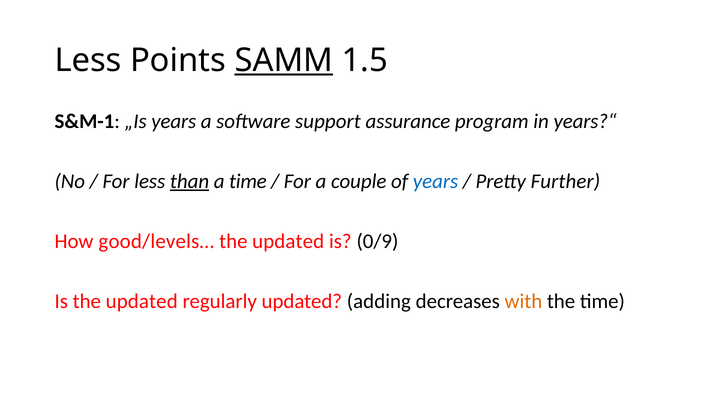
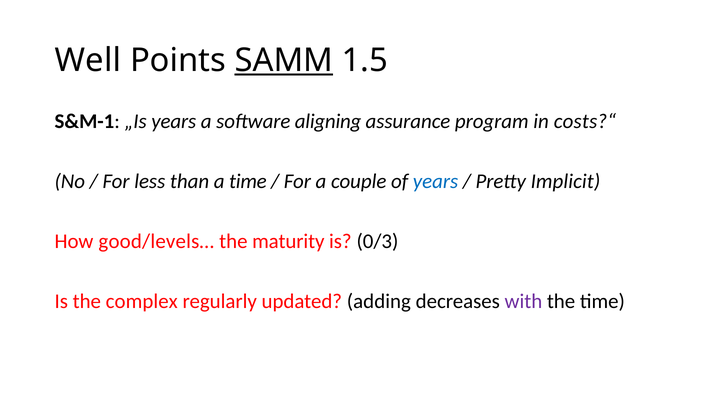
Less: Less -> Well (88, 60)
support: support -> aligning (328, 121)
years?“: years?“ -> costs?“ (585, 121)
than underline: present -> none (190, 181)
Further: Further -> Implicit (565, 181)
updated: updated -> maturity (288, 241)
0/9: 0/9 -> 0/3 (377, 241)
Is the updated: updated -> complex (142, 301)
with colour: orange -> purple (523, 301)
